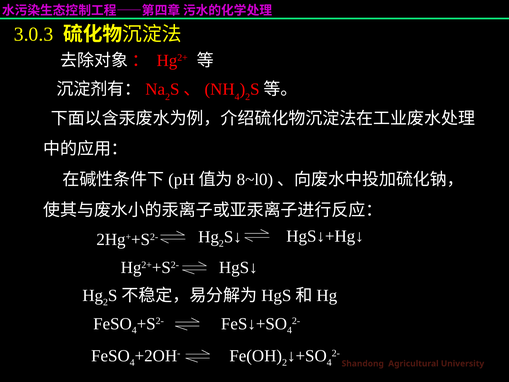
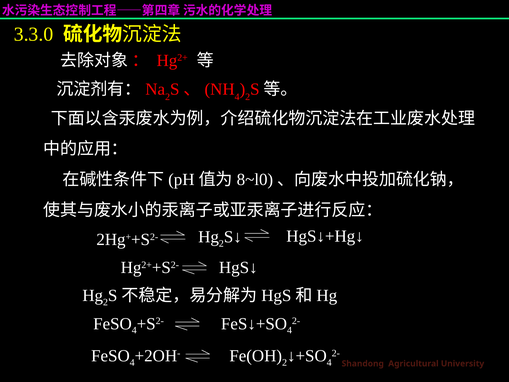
3.0.3: 3.0.3 -> 3.3.0 (34, 34)
